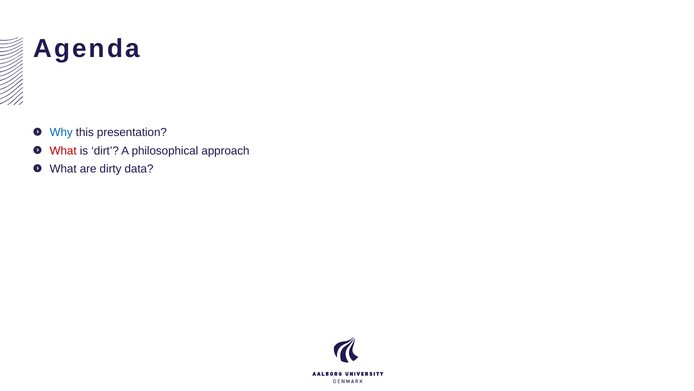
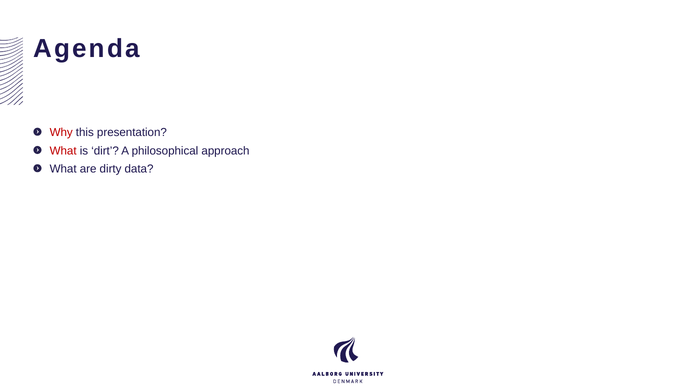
Why colour: blue -> red (61, 132)
